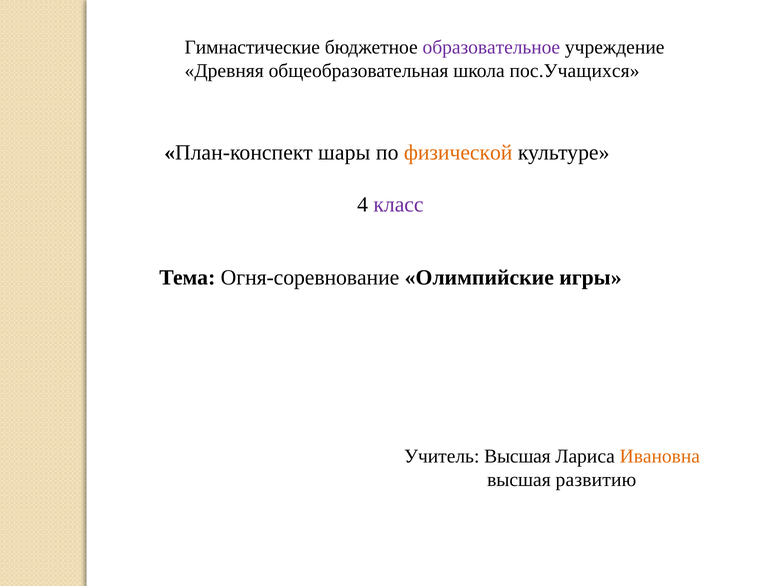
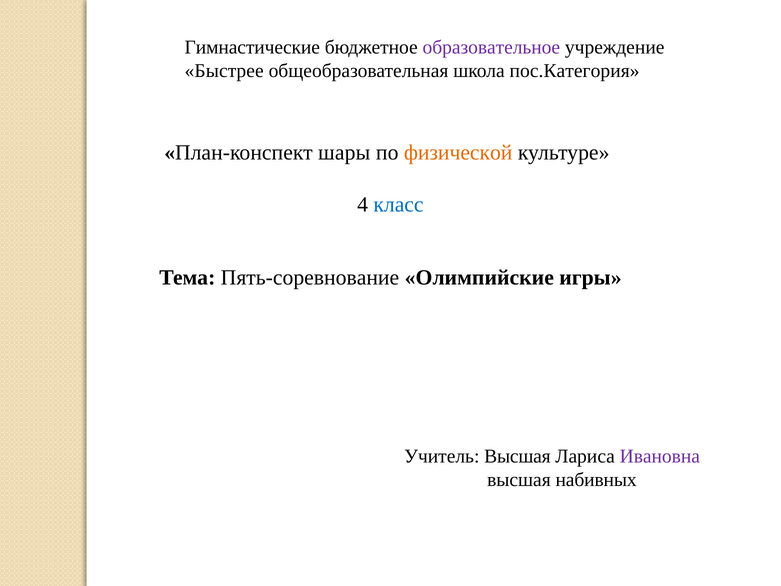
Древняя: Древняя -> Быстрее (224, 71)
пос.Учащихся: пос.Учащихся -> пос.Категория (575, 71)
класс colour: purple -> blue (399, 205)
Огня-соревнование: Огня-соревнование -> Пять-соревнование (310, 278)
Ивановна colour: orange -> purple (660, 456)
развитию: развитию -> набивных (596, 480)
